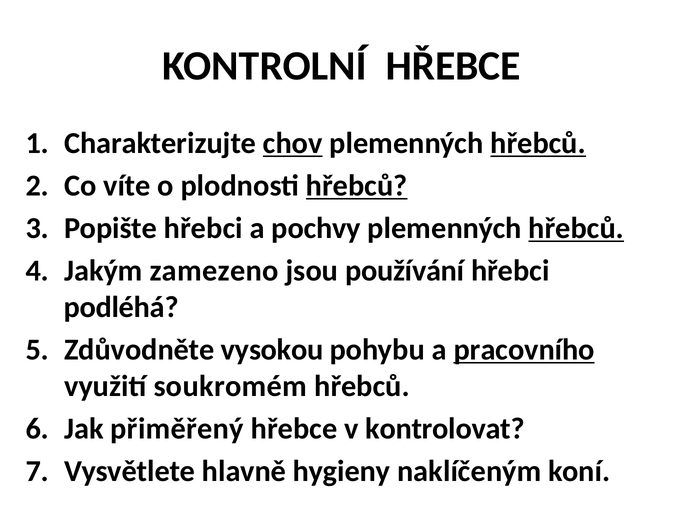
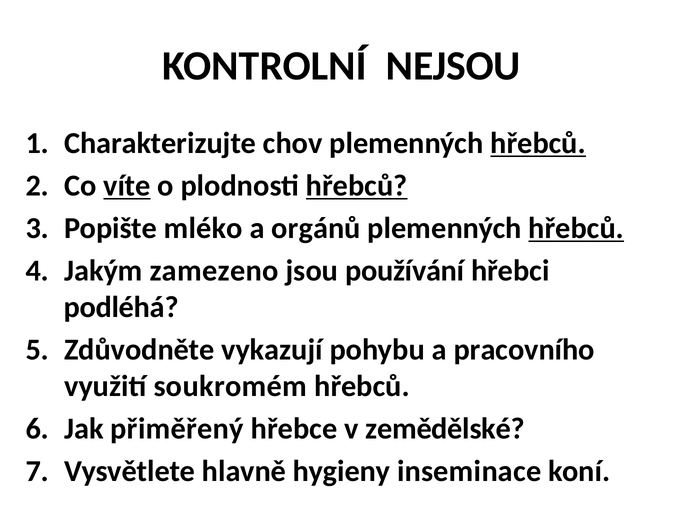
KONTROLNÍ HŘEBCE: HŘEBCE -> NEJSOU (453, 66)
chov underline: present -> none (293, 143)
víte underline: none -> present (127, 186)
Popište hřebci: hřebci -> mléko (203, 228)
pochvy: pochvy -> orgánů (316, 228)
vysokou: vysokou -> vykazují (272, 350)
pracovního underline: present -> none (524, 350)
kontrolovat: kontrolovat -> zemědělské (445, 429)
naklíčeným: naklíčeným -> inseminace (469, 471)
